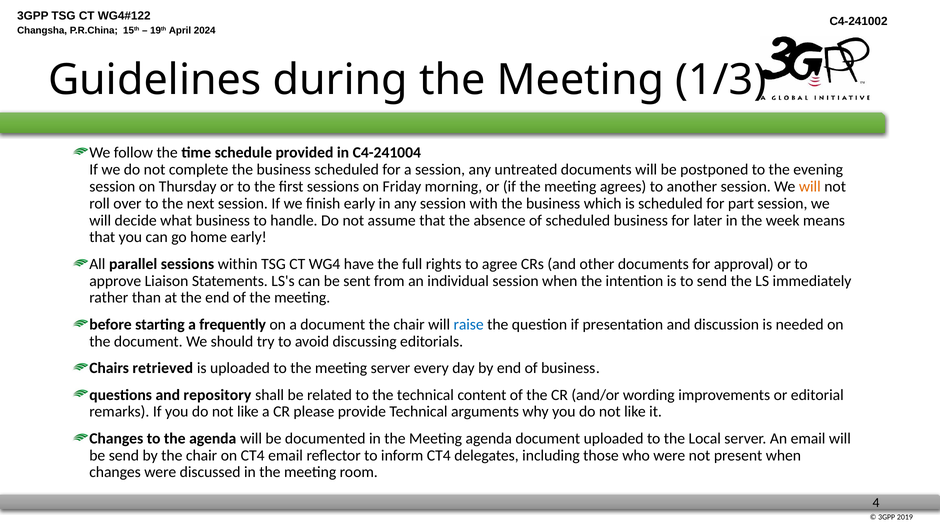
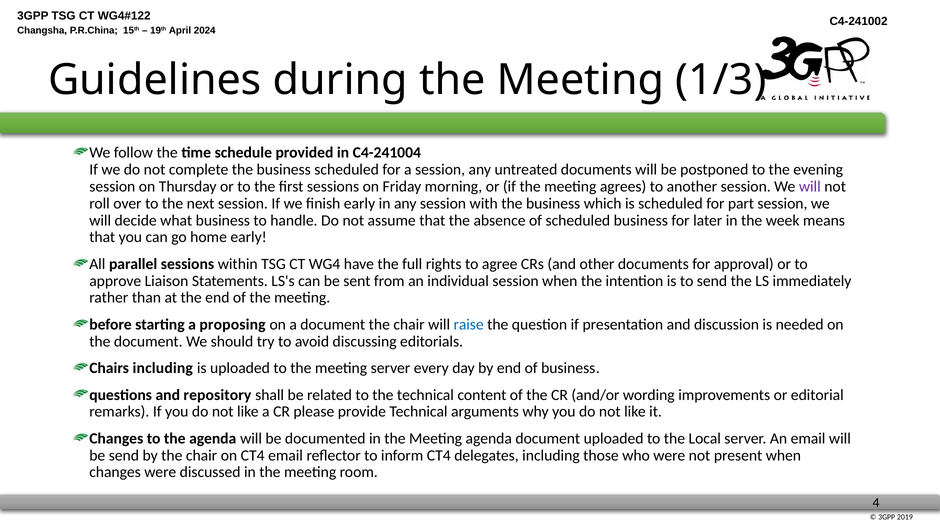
will colour: orange -> purple (810, 186)
frequently: frequently -> proposing (233, 324)
Chairs retrieved: retrieved -> including (163, 368)
